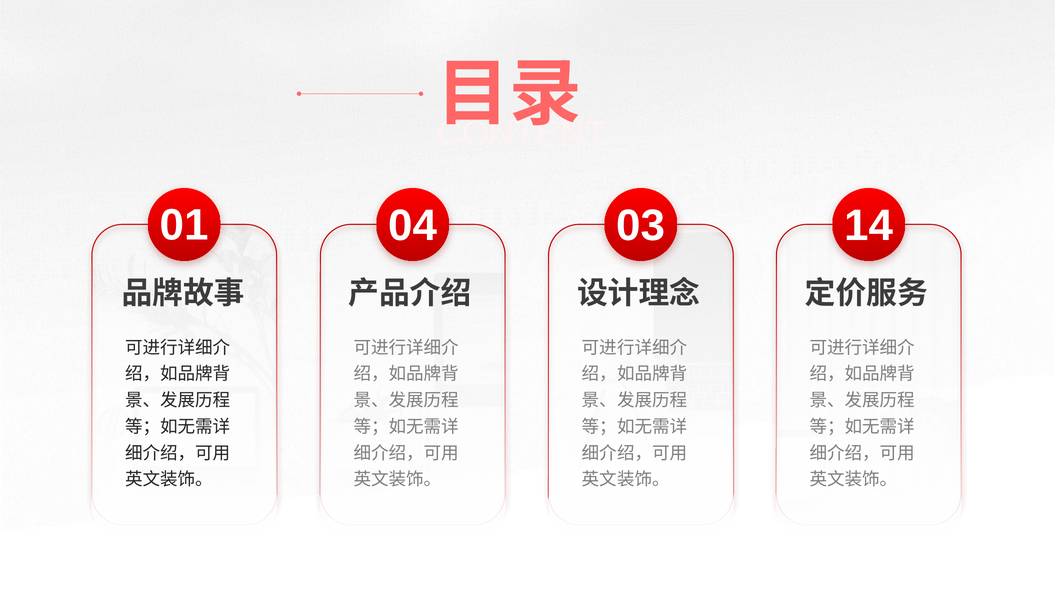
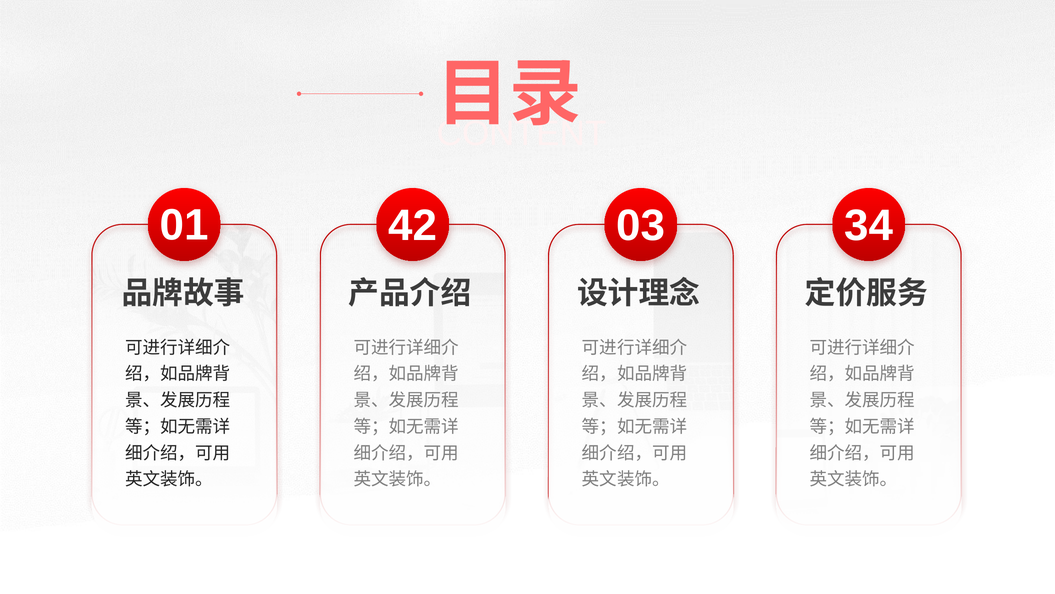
04: 04 -> 42 (413, 225)
14: 14 -> 34 (869, 225)
